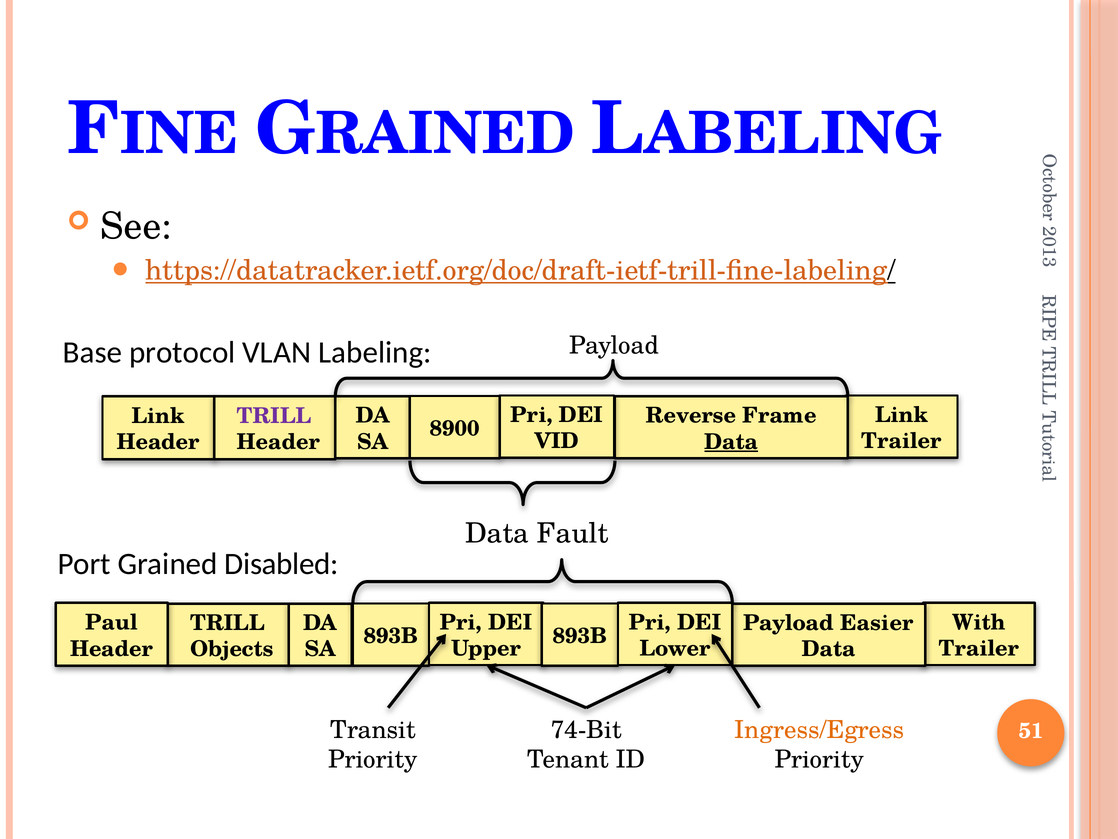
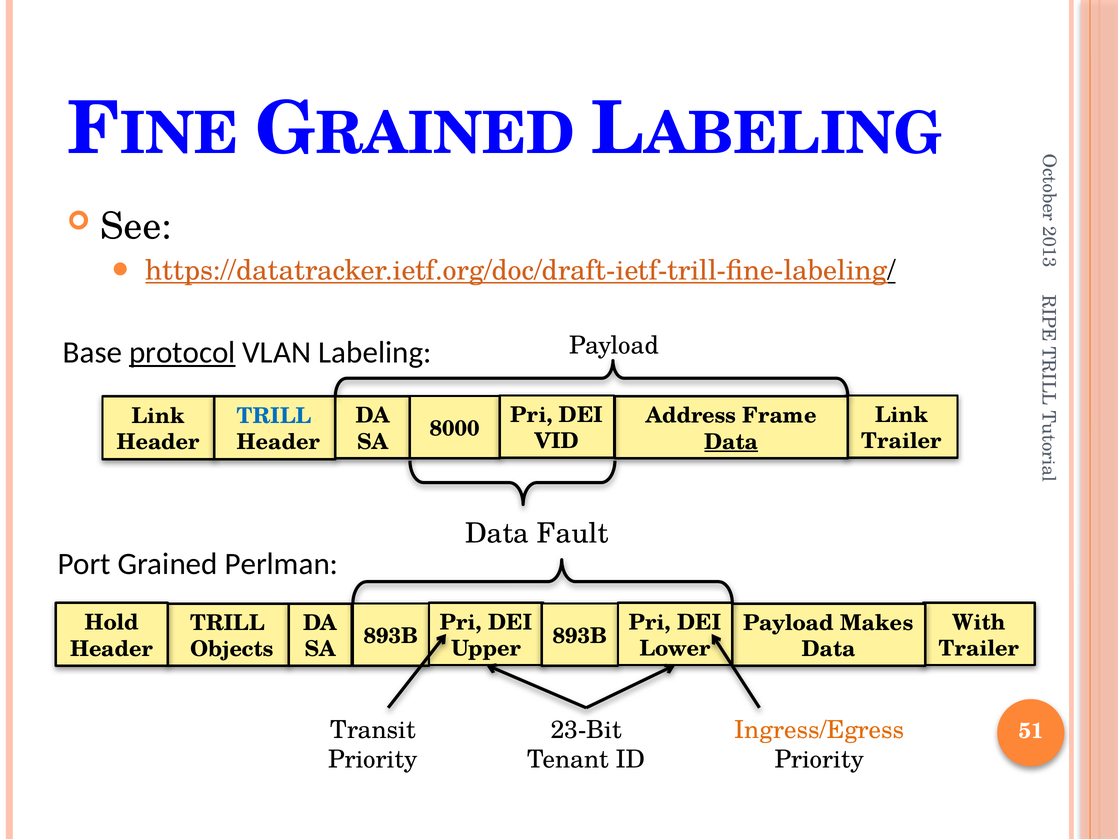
protocol underline: none -> present (182, 352)
Reverse: Reverse -> Address (691, 416)
TRILL colour: purple -> blue (274, 416)
8900: 8900 -> 8000 (455, 428)
Disabled: Disabled -> Perlman (281, 564)
Paul: Paul -> Hold (112, 622)
Easier: Easier -> Makes (877, 623)
74-Bit: 74-Bit -> 23-Bit (586, 729)
